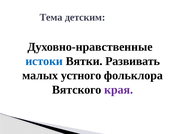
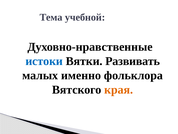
детским: детским -> учебной (85, 17)
устного: устного -> именно (81, 75)
края colour: purple -> orange (119, 89)
